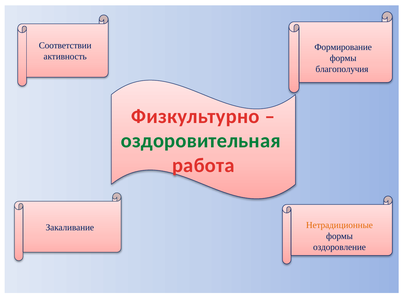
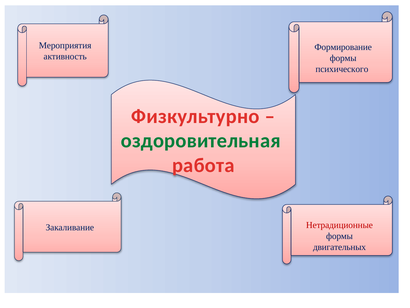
Соответствии: Соответствии -> Мероприятия (65, 46)
благополучия: благополучия -> психического (342, 69)
Нетрадиционные colour: orange -> red (339, 225)
оздоровление: оздоровление -> двигательных (340, 247)
